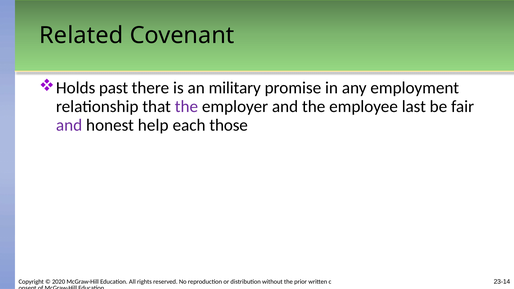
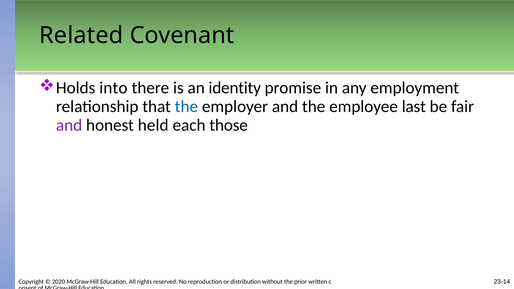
past: past -> into (113, 88)
military: military -> identity (235, 88)
the colour: purple -> blue (186, 107)
help: help -> held (153, 125)
